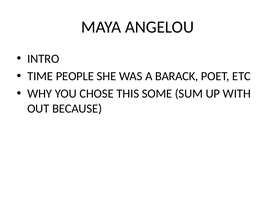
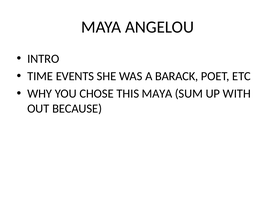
PEOPLE: PEOPLE -> EVENTS (75, 76)
THIS SOME: SOME -> MAYA (157, 93)
